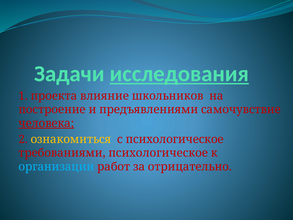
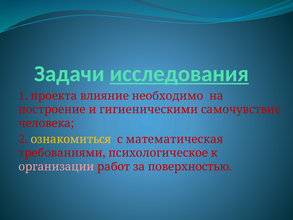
школьников: школьников -> необходимо (168, 96)
предъявлениями: предъявлениями -> гигиеническими (149, 109)
человека underline: present -> none (46, 123)
с психологическое: психологическое -> математическая (175, 139)
организации colour: light blue -> pink (56, 166)
отрицательно: отрицательно -> поверхностью (190, 166)
